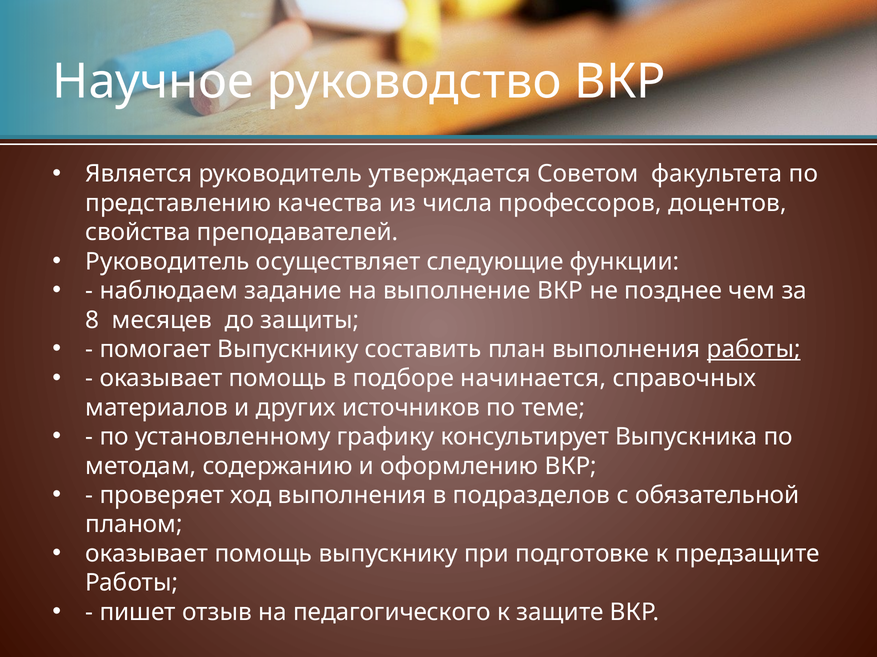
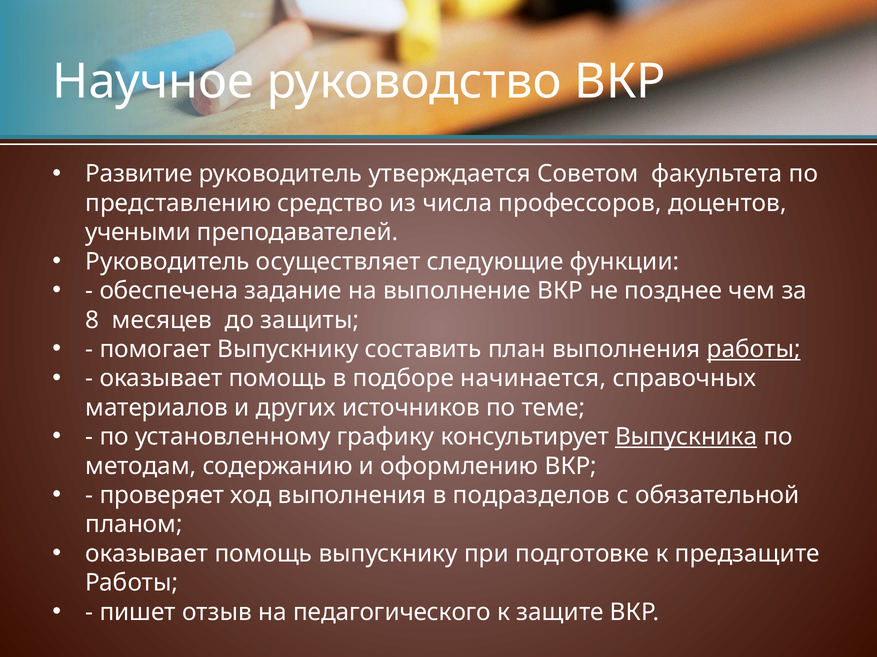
Является: Является -> Развитие (139, 174)
качества: качества -> средство (330, 203)
свойства: свойства -> учеными (138, 233)
наблюдаем: наблюдаем -> обеспечена (169, 291)
Выпускника underline: none -> present (686, 437)
